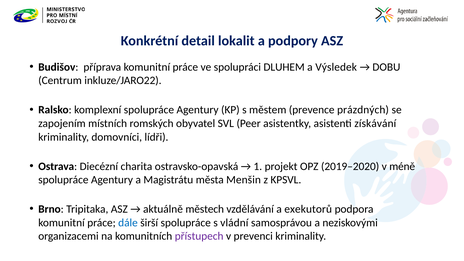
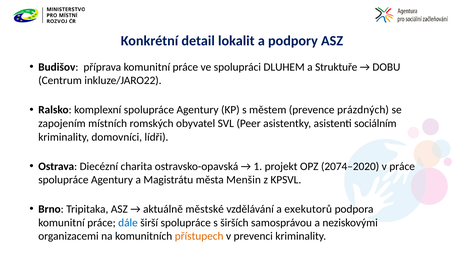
Výsledek: Výsledek -> Struktuře (336, 67)
získávání: získávání -> sociálním (375, 123)
2019–2020: 2019–2020 -> 2074–2020 (350, 166)
v méně: méně -> práce (402, 166)
městech: městech -> městské (205, 209)
vládní: vládní -> širších (234, 223)
přístupech colour: purple -> orange (199, 236)
